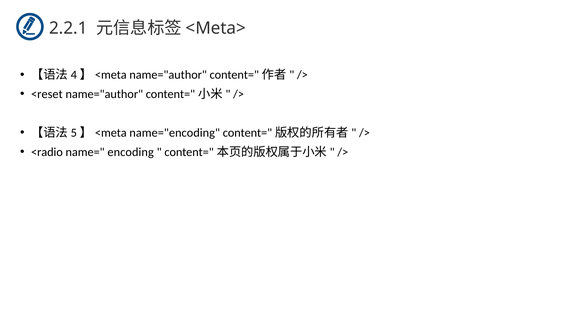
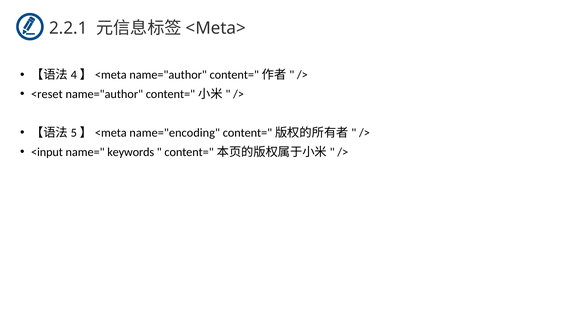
<radio: <radio -> <input (47, 152)
encoding: encoding -> keywords (131, 152)
